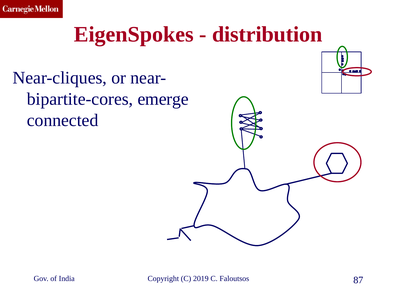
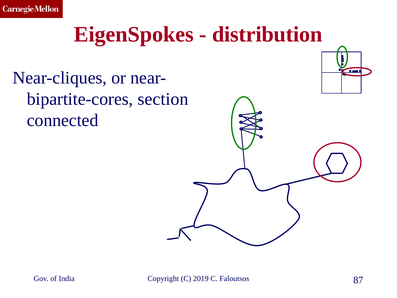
emerge: emerge -> section (163, 99)
